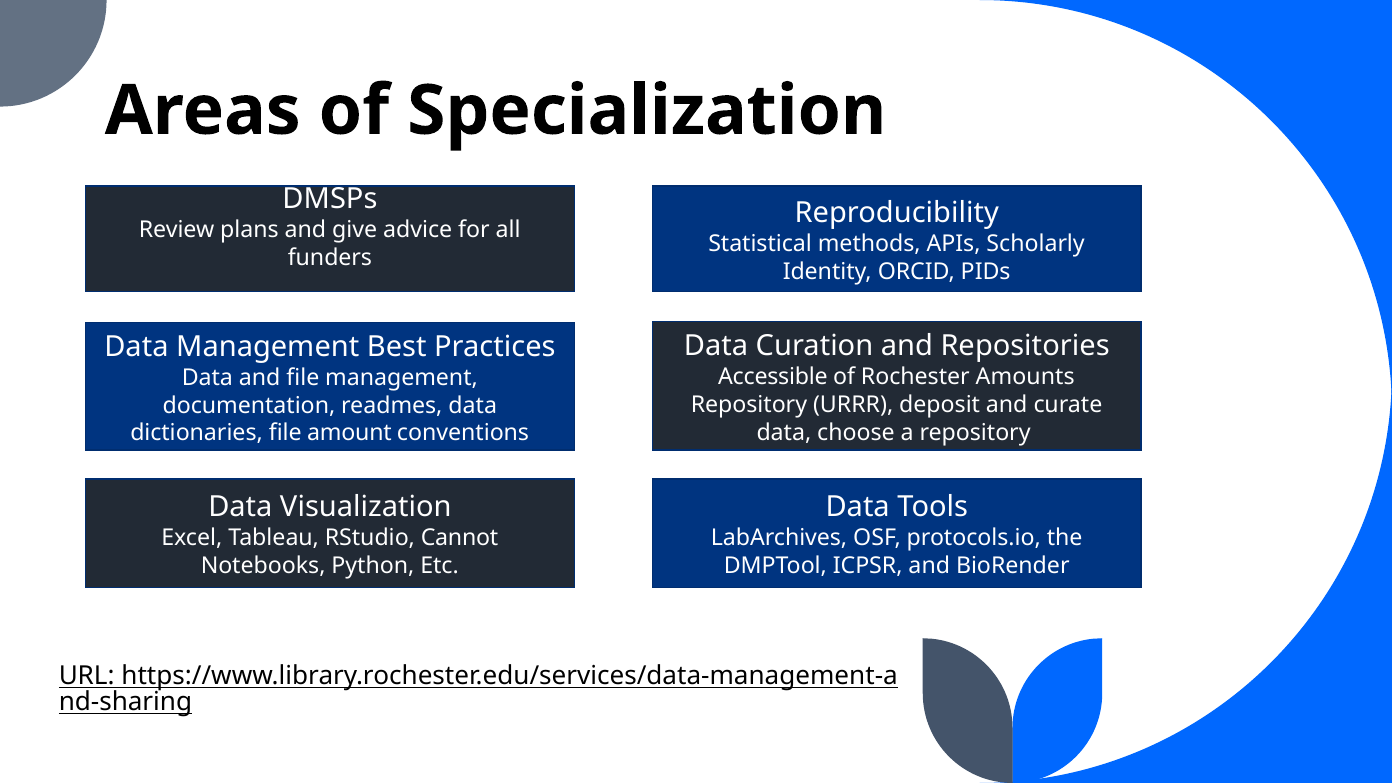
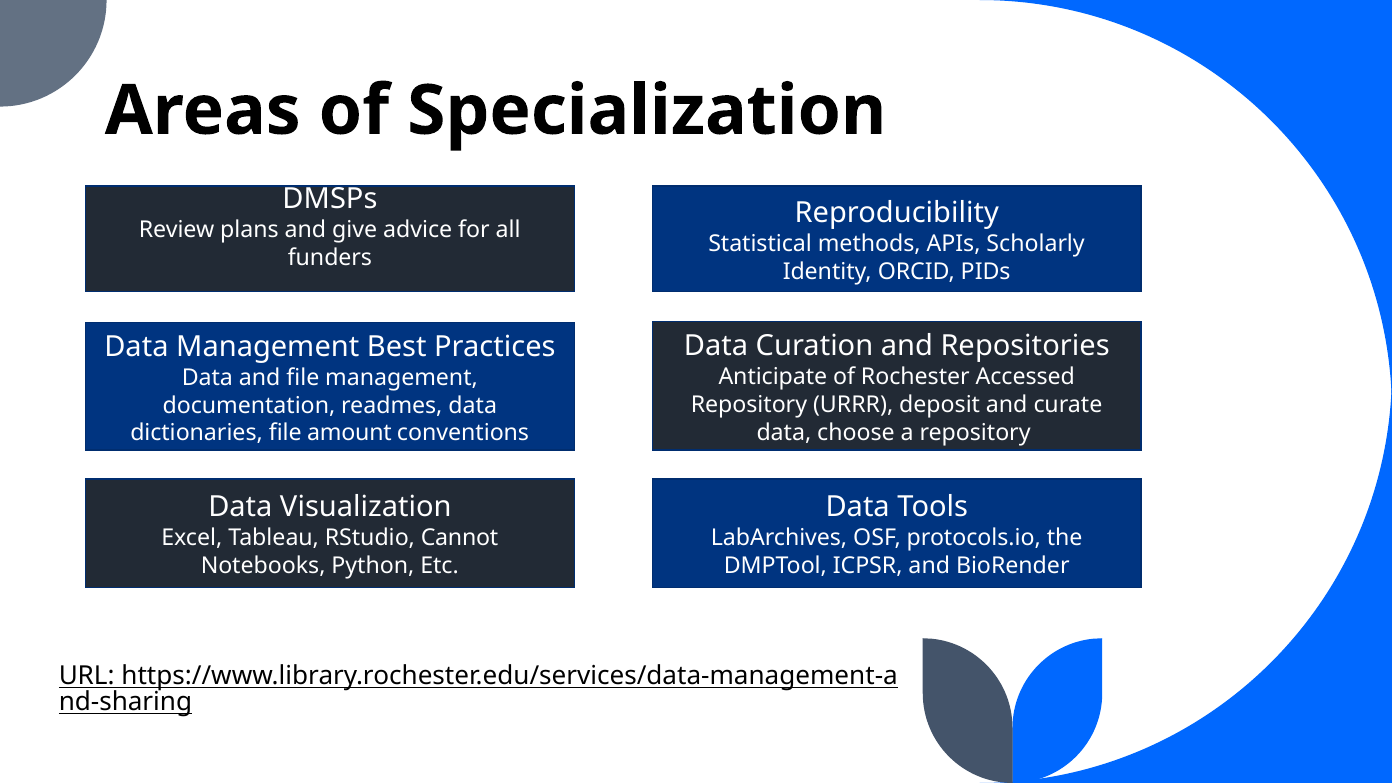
Accessible: Accessible -> Anticipate (773, 377)
Amounts: Amounts -> Accessed (1025, 377)
